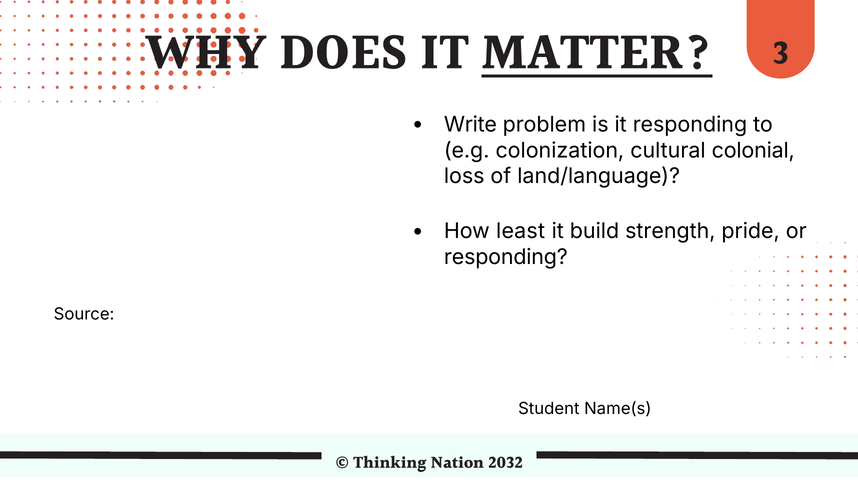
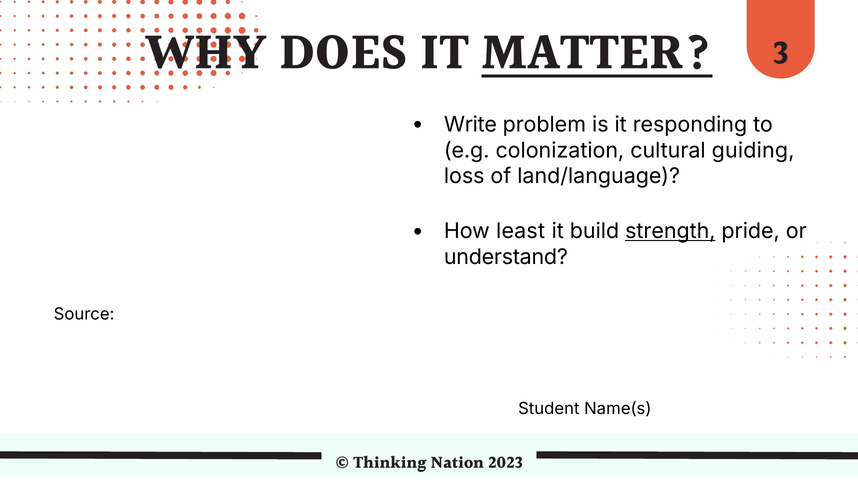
colonial: colonial -> guiding (753, 150)
strength underline: none -> present (670, 231)
responding: responding -> understand (506, 257)
2032: 2032 -> 2023 (505, 463)
